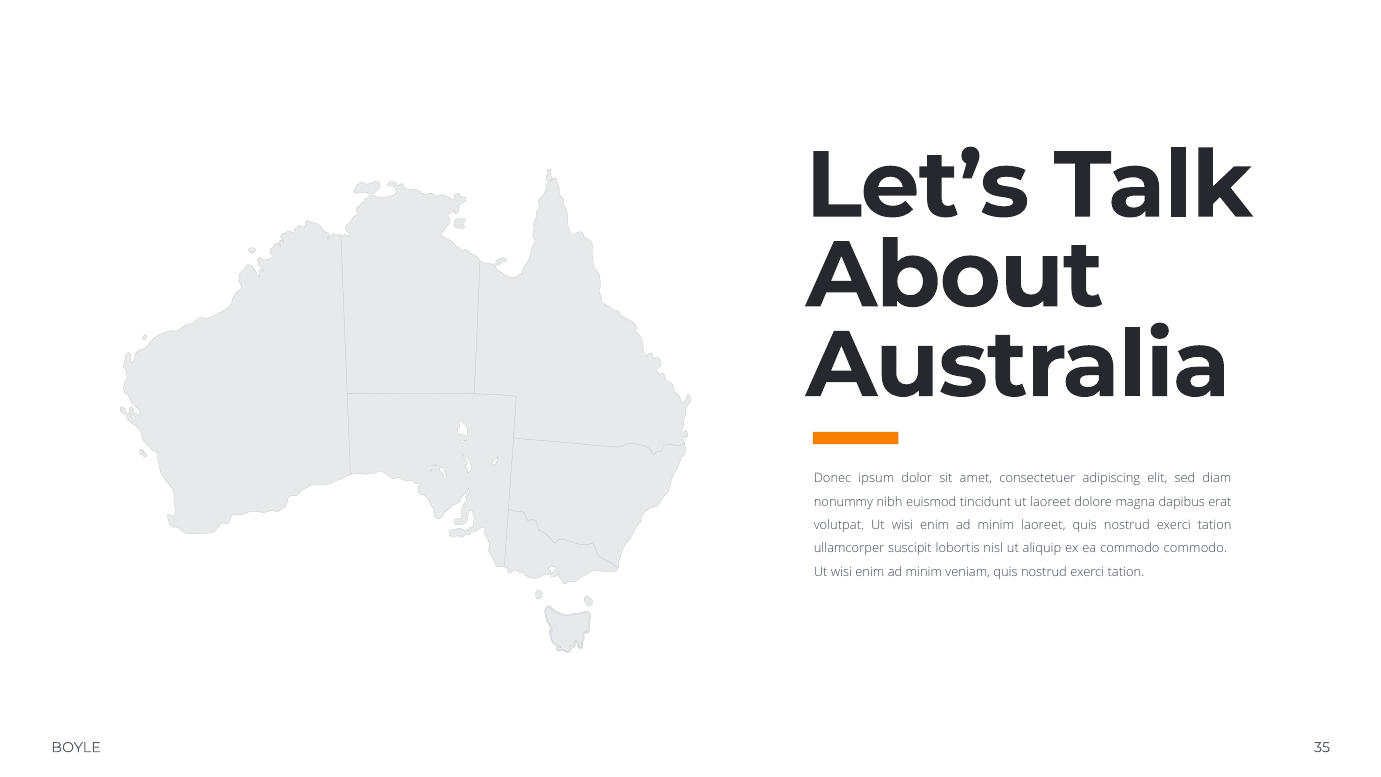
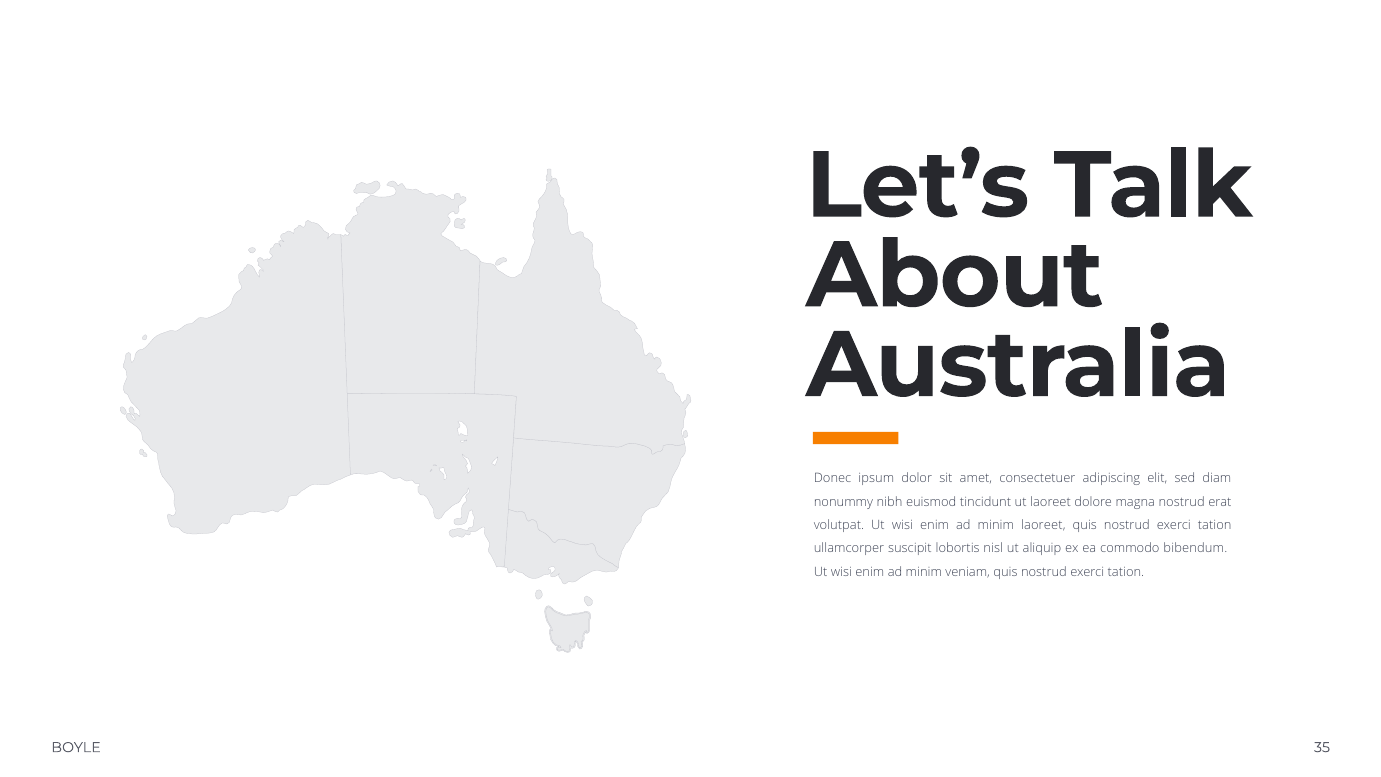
magna dapibus: dapibus -> nostrud (1182, 502)
commodo commodo: commodo -> bibendum (1195, 548)
